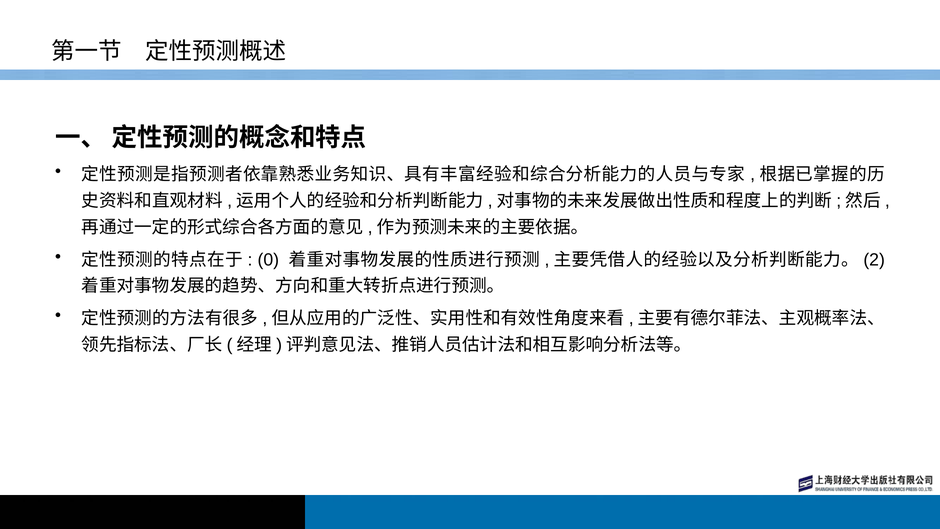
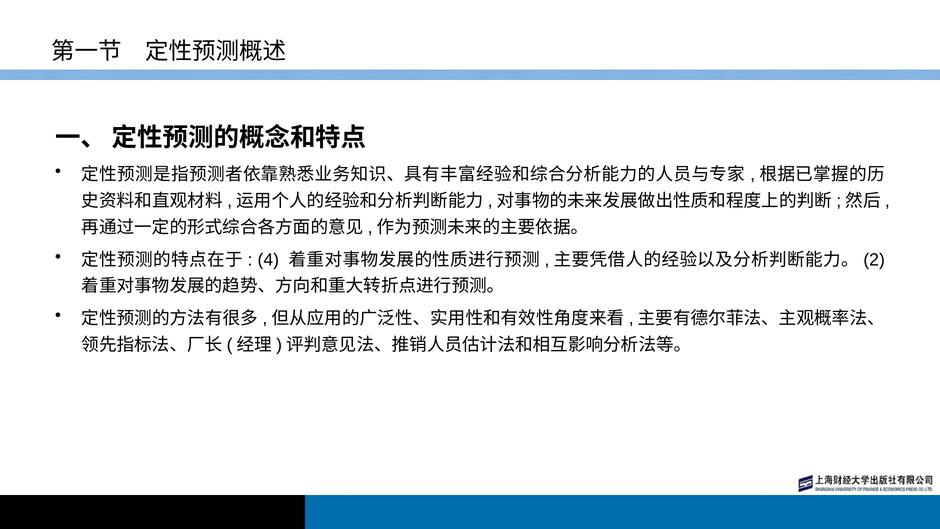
0: 0 -> 4 (268, 260)
